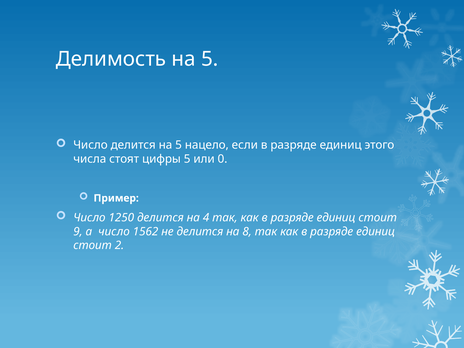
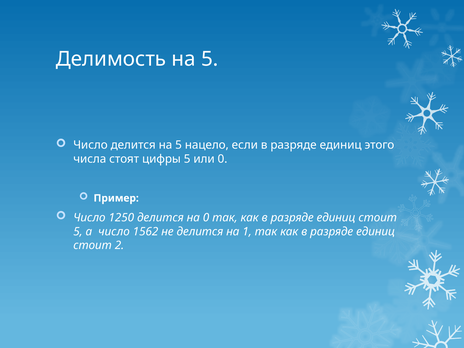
на 4: 4 -> 0 (206, 218)
9: 9 -> 5 (78, 232)
8: 8 -> 1 (247, 232)
